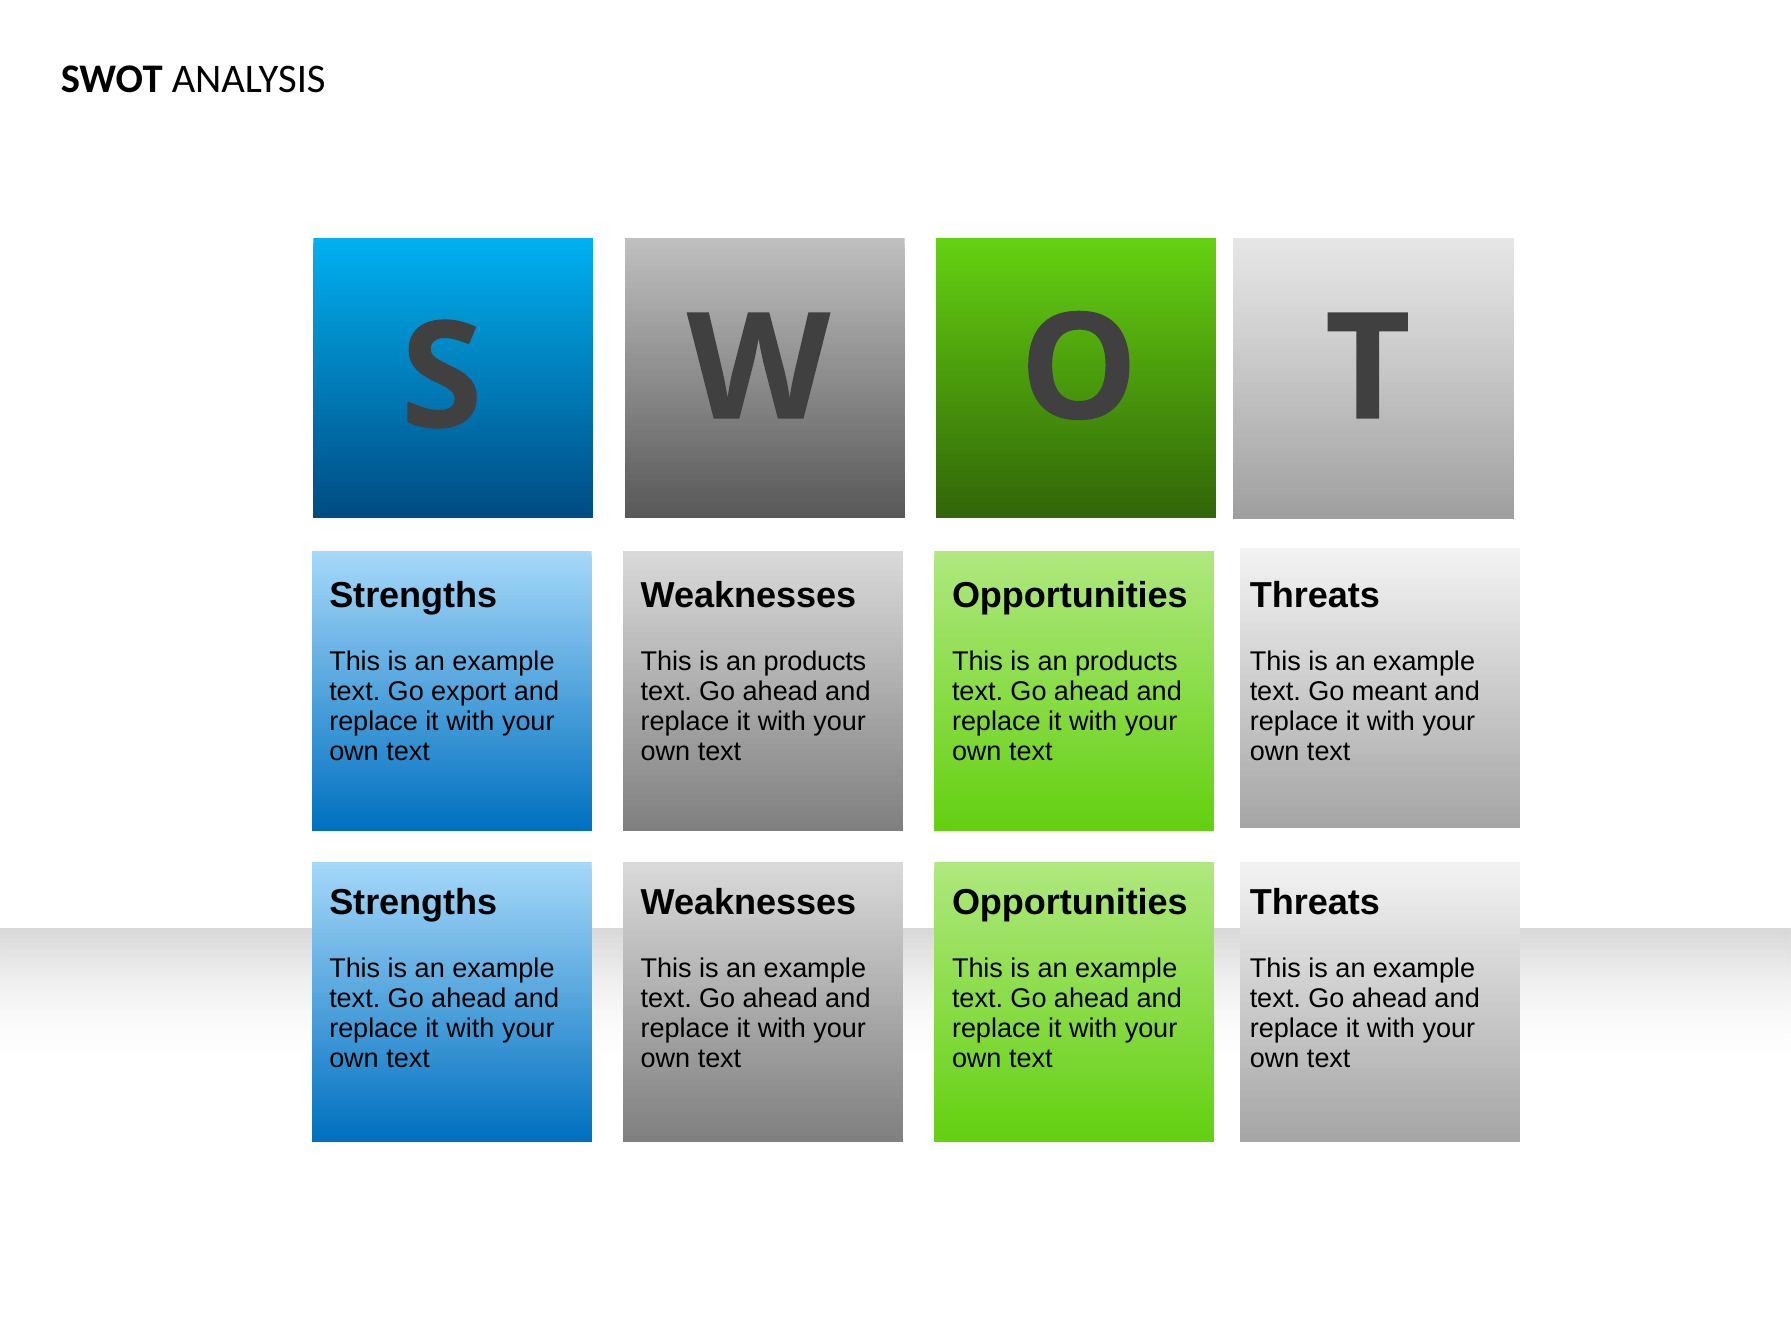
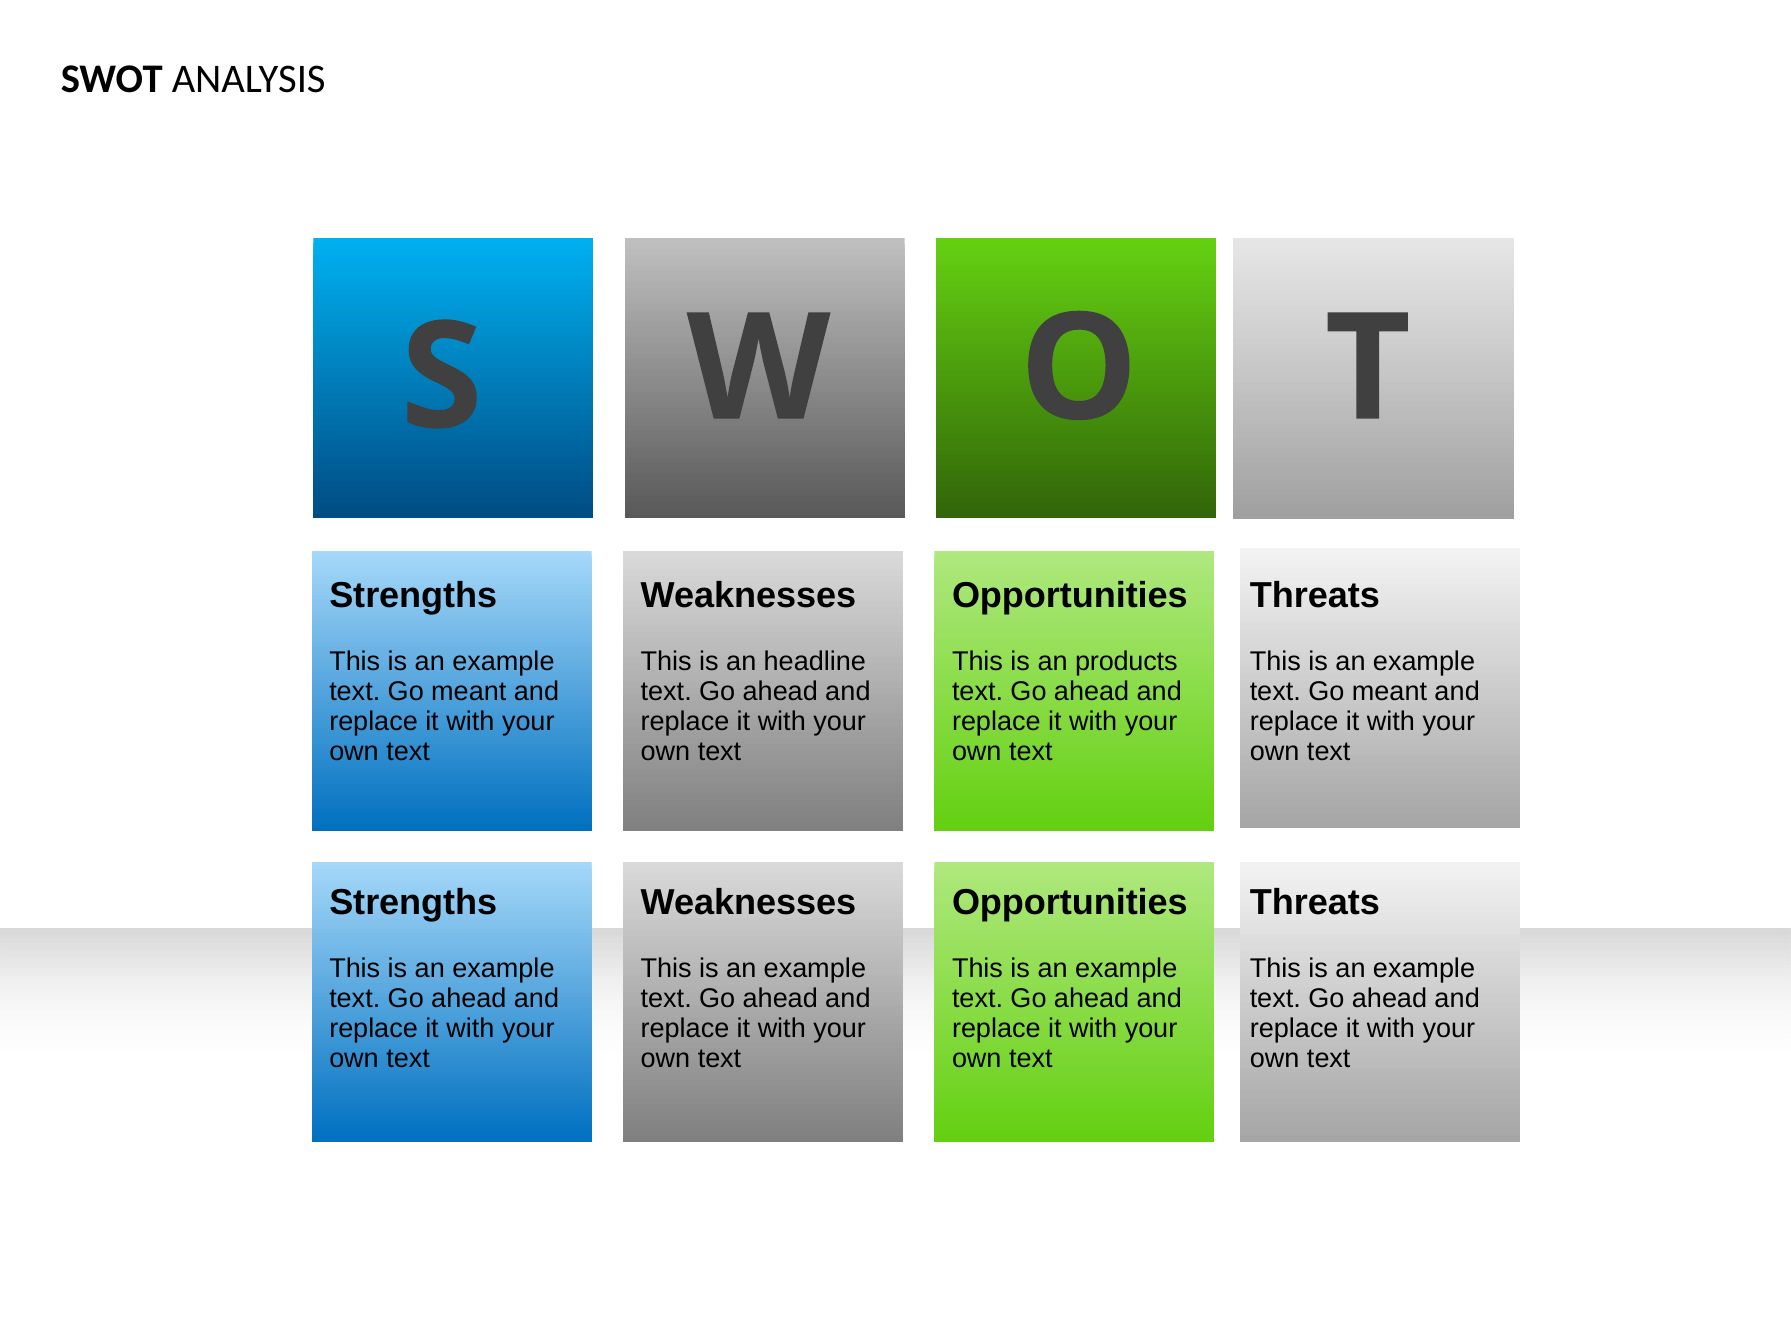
products: products -> headline (815, 661)
export: export -> meant (469, 692)
